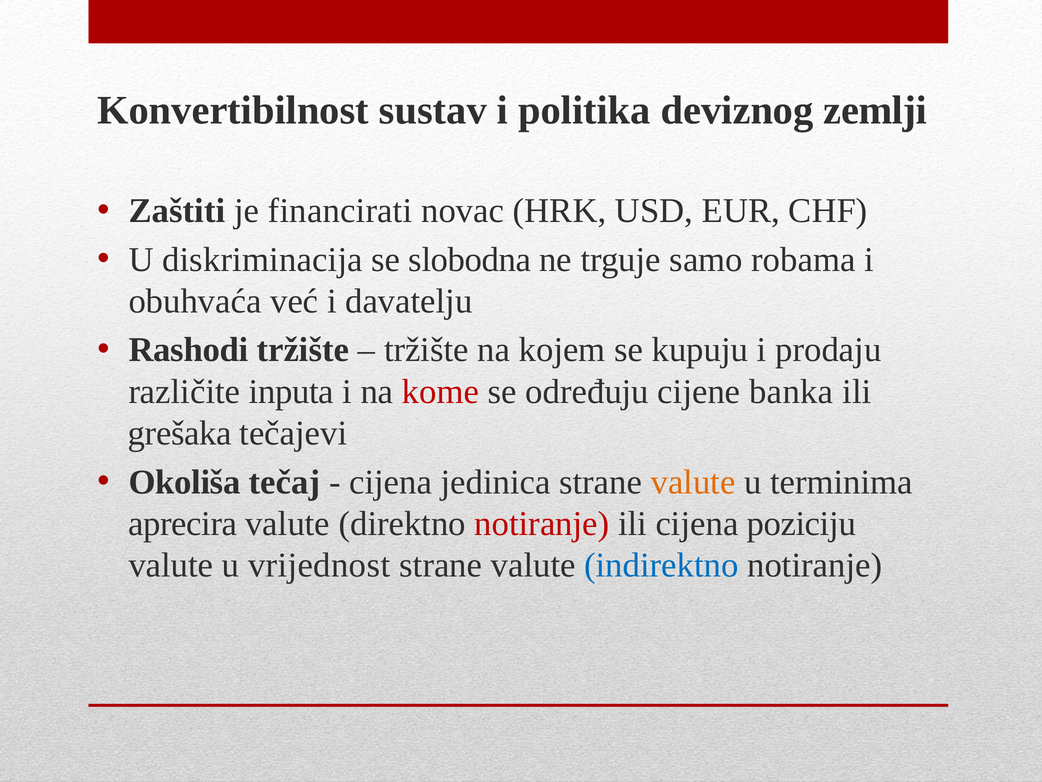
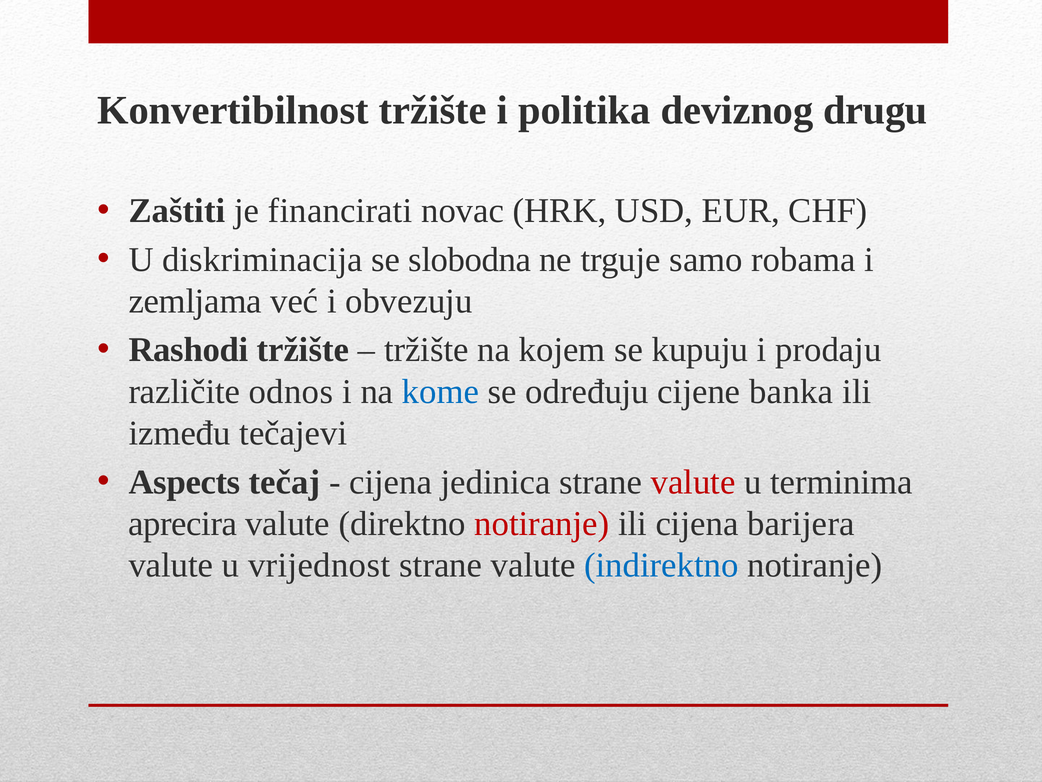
Konvertibilnost sustav: sustav -> tržište (433, 111)
zemlji: zemlji -> drugu (875, 111)
obuhvaća: obuhvaća -> zemljama (195, 301)
davatelju: davatelju -> obvezuju (409, 301)
inputa: inputa -> odnos (291, 391)
kome colour: red -> blue (441, 391)
grešaka: grešaka -> između (180, 433)
Okoliša: Okoliša -> Aspects (185, 482)
valute colour: orange -> red (693, 482)
poziciju: poziciju -> barijera (801, 523)
